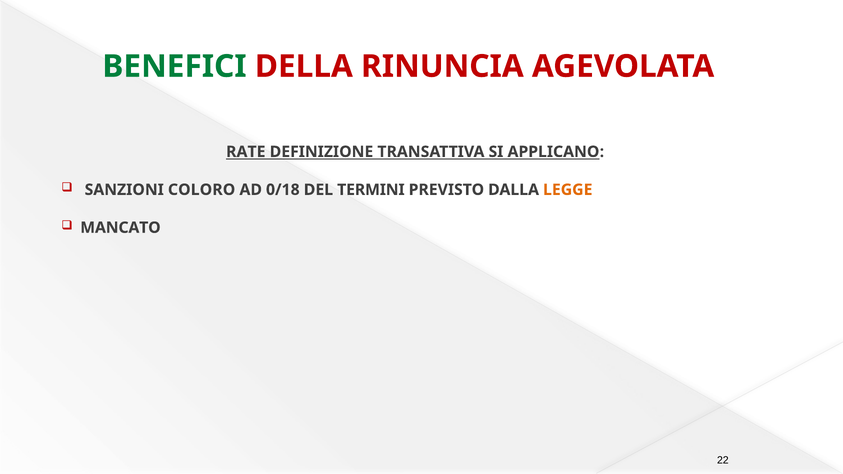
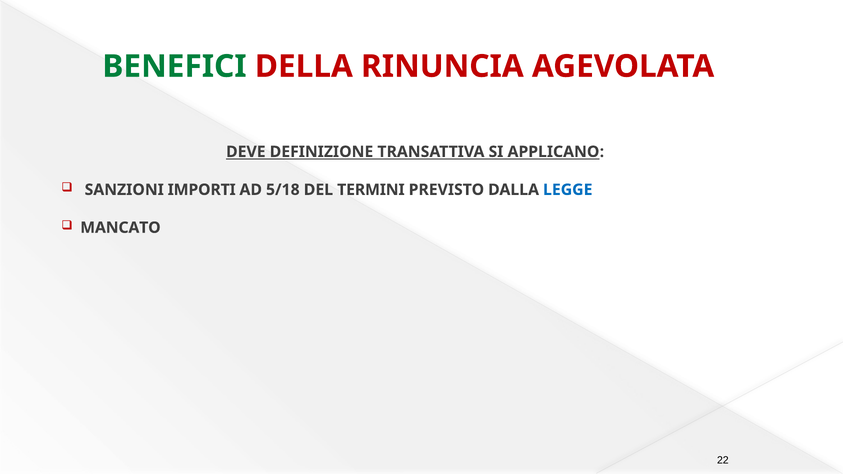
RATE: RATE -> DEVE (246, 152)
COLORO: COLORO -> IMPORTI (202, 190)
0/18: 0/18 -> 5/18 (283, 190)
LEGGE colour: orange -> blue (568, 190)
